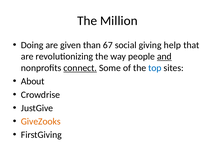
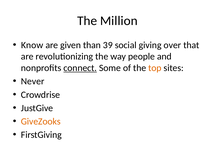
Doing: Doing -> Know (32, 45)
67: 67 -> 39 (108, 45)
help: help -> over (172, 45)
and underline: present -> none (164, 57)
top colour: blue -> orange (155, 68)
About: About -> Never (33, 81)
